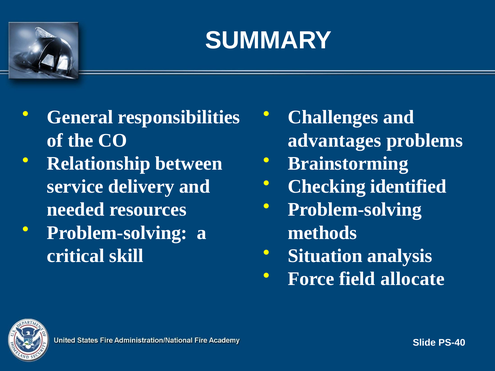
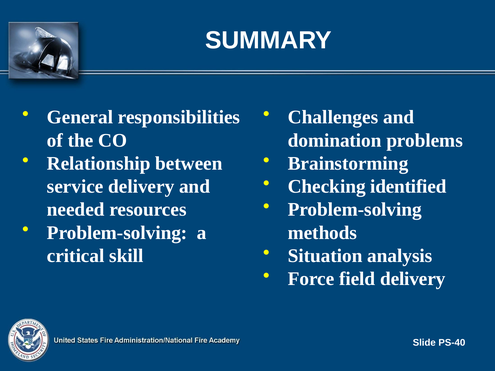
advantages: advantages -> domination (335, 140)
field allocate: allocate -> delivery (413, 279)
